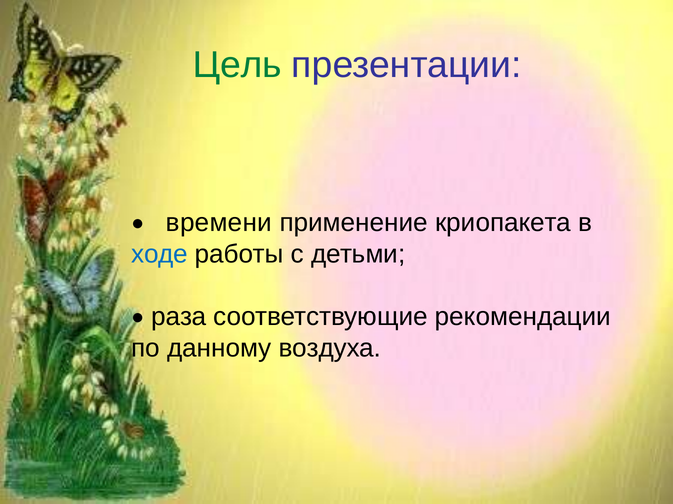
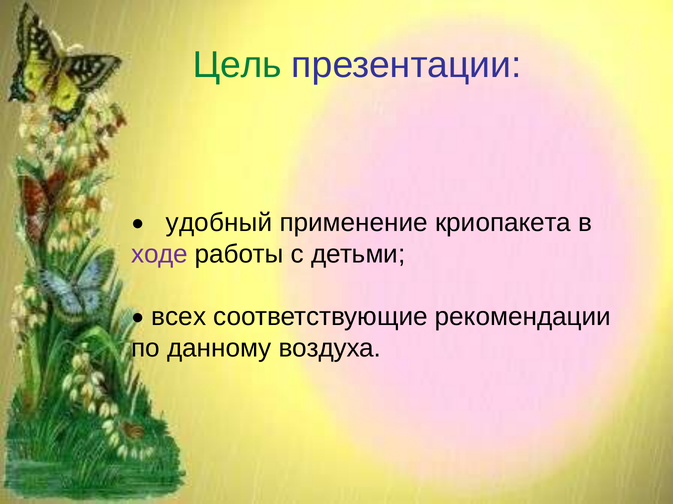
времени: времени -> удобный (219, 223)
ходе colour: blue -> purple (160, 254)
раза: раза -> всех (179, 317)
